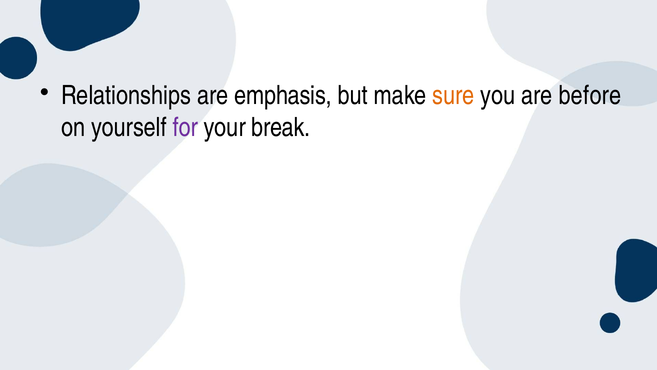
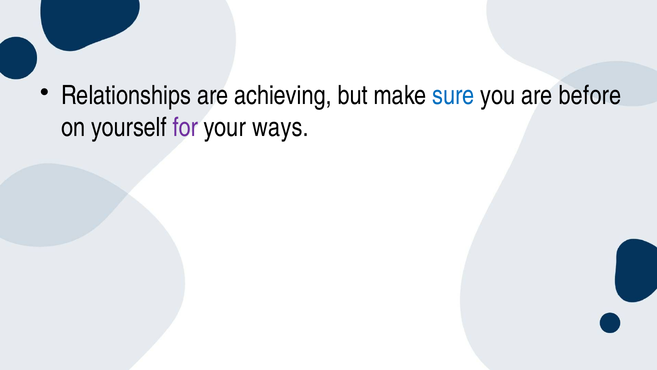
emphasis: emphasis -> achieving (283, 95)
sure colour: orange -> blue (454, 95)
break: break -> ways (281, 127)
